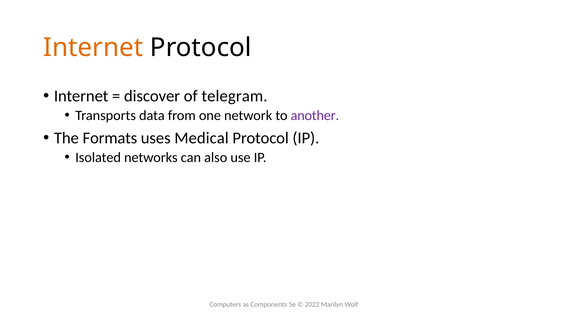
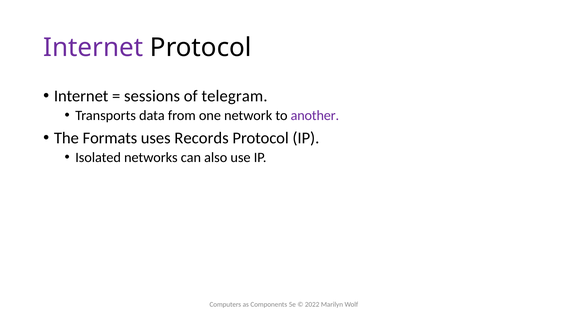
Internet colour: orange -> purple (93, 48)
discover: discover -> sessions (152, 96)
Medical: Medical -> Records (202, 138)
